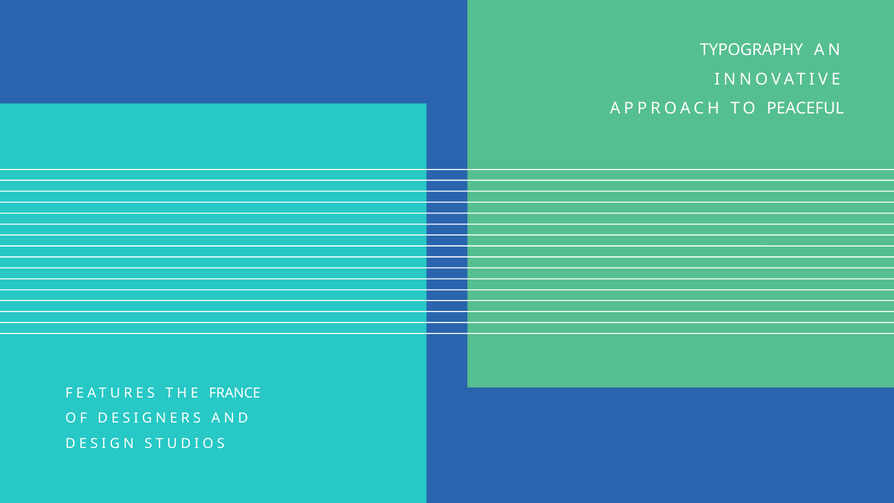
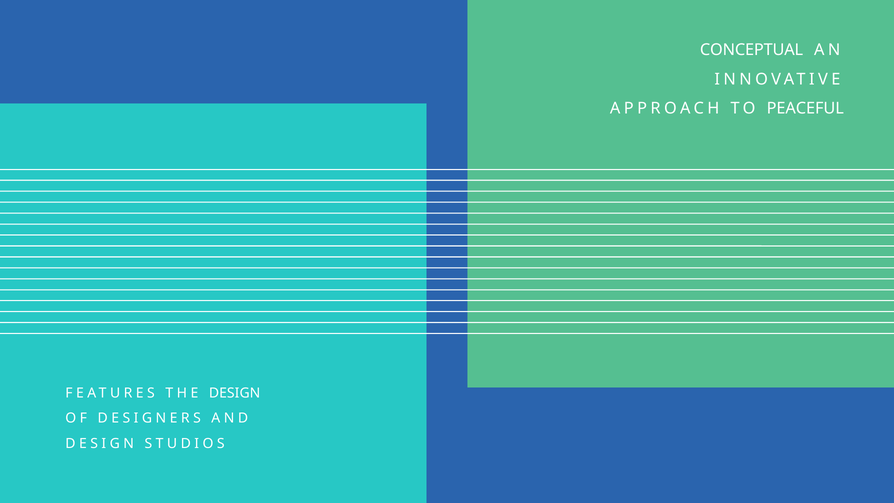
TYPOGRAPHY: TYPOGRAPHY -> CONCEPTUAL (752, 50)
FRANCE: FRANCE -> DESIGN (235, 393)
